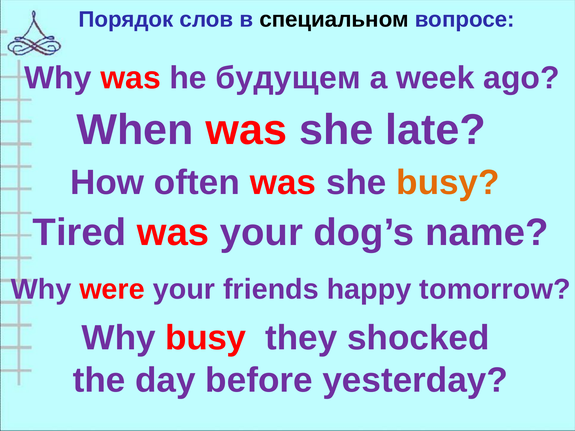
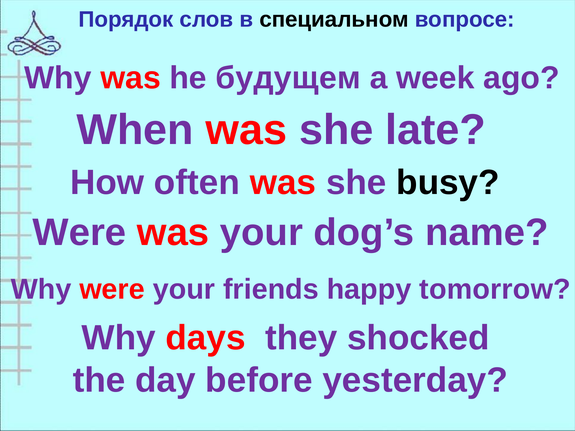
busy colour: orange -> black (448, 183)
Tired: Tired -> Were (79, 233)
Why busy: busy -> days (206, 338)
